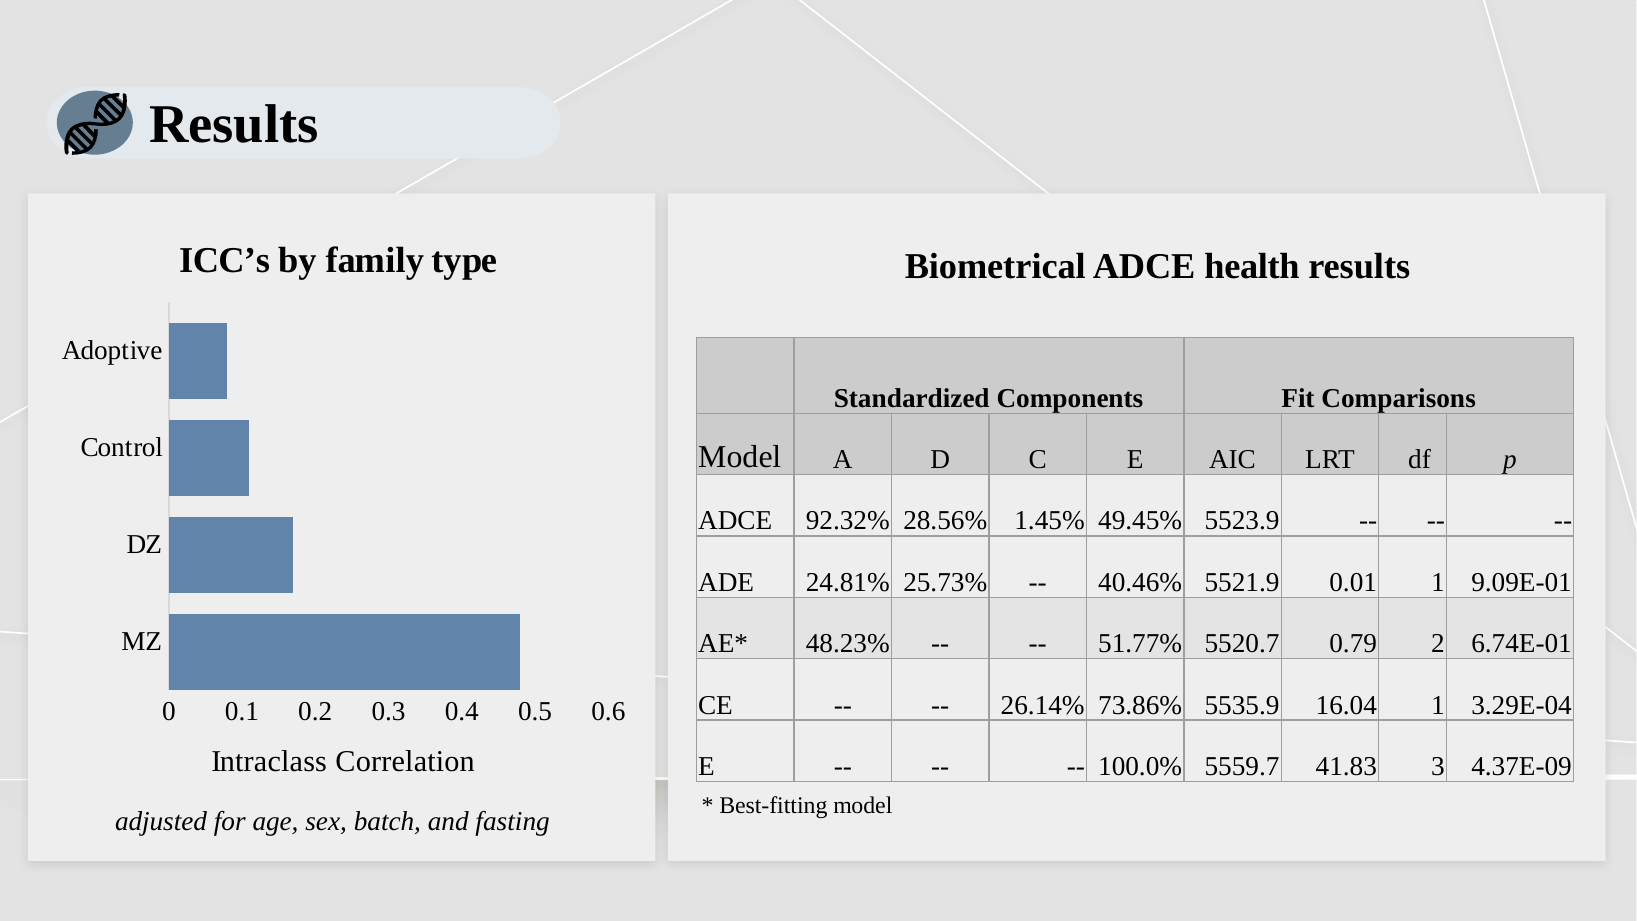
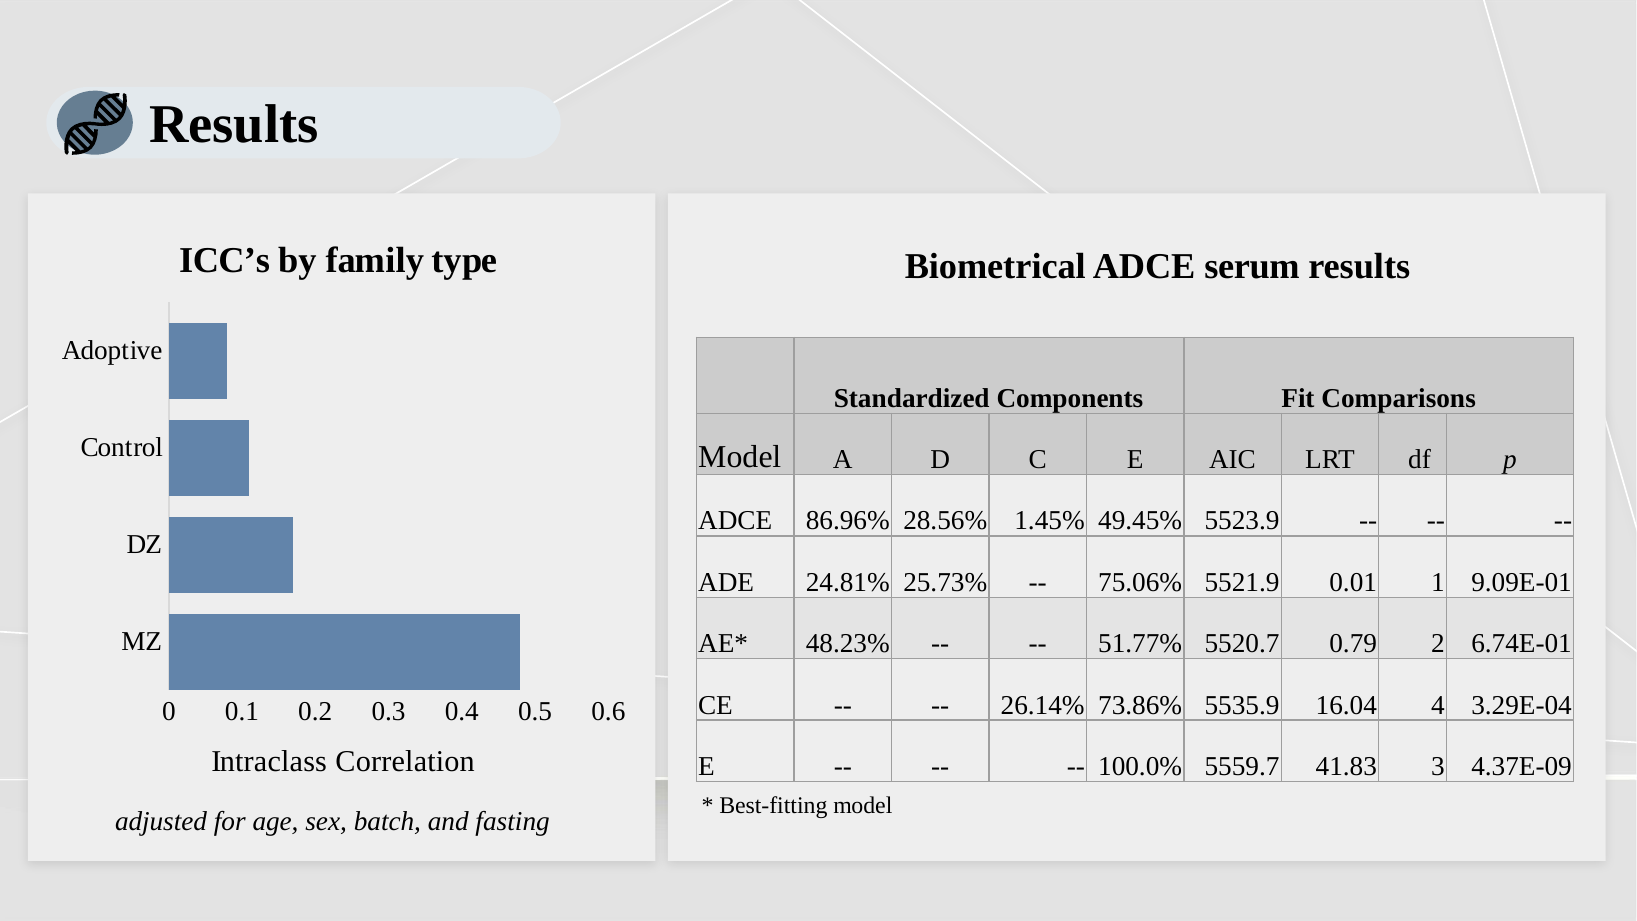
health: health -> serum (1252, 267)
92.32%: 92.32% -> 86.96% (848, 521)
40.46%: 40.46% -> 75.06% (1140, 582)
16.04 1: 1 -> 4 (1438, 705)
